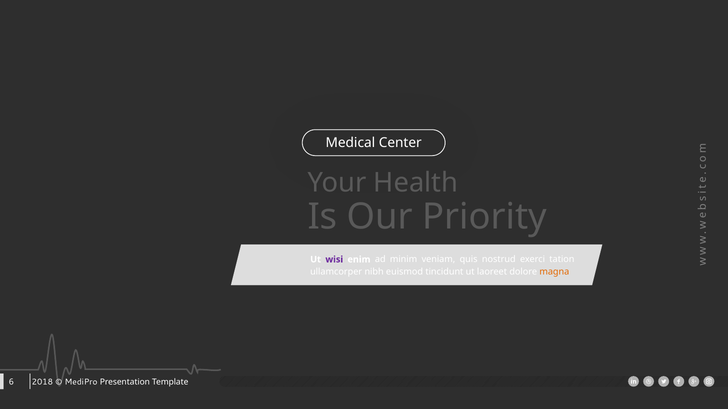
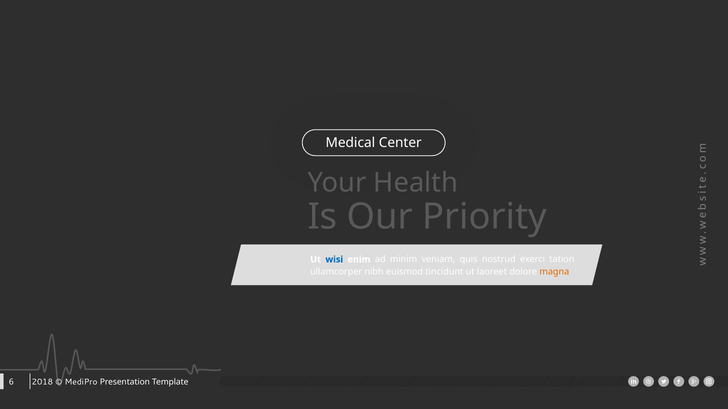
wisi colour: purple -> blue (334, 260)
